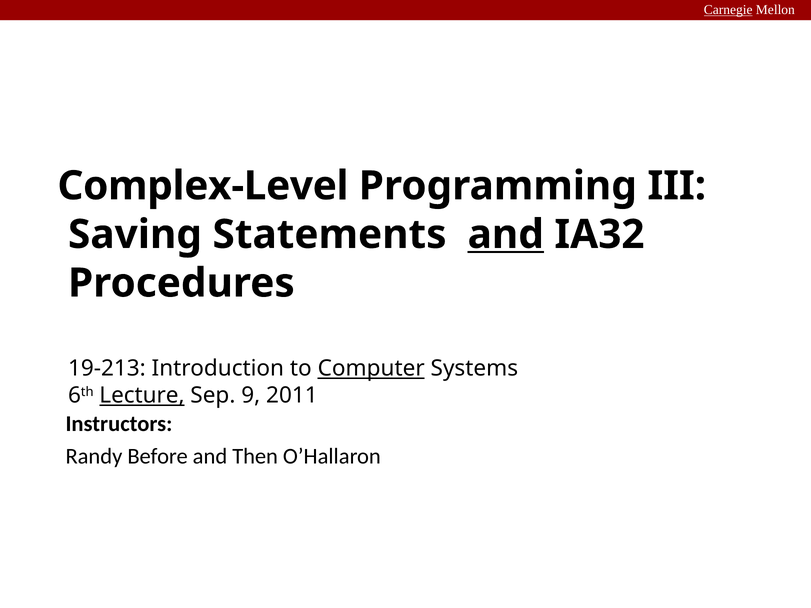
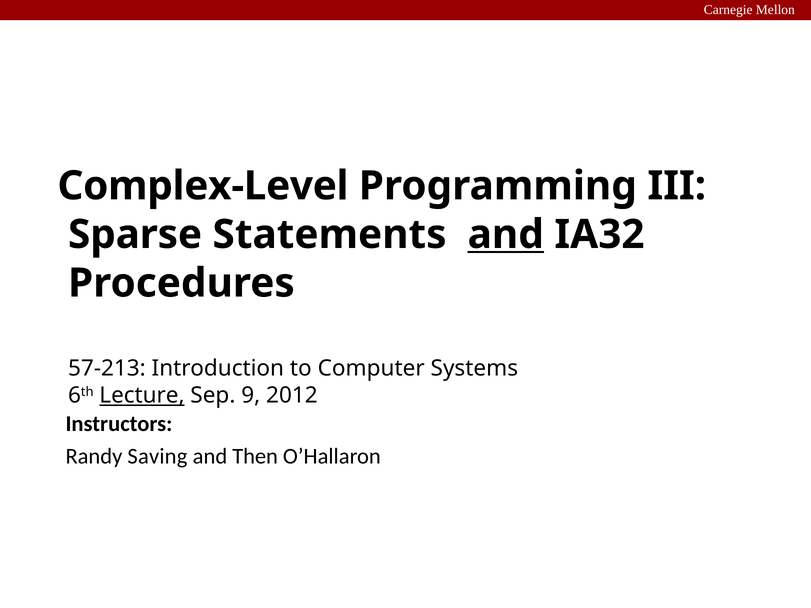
Carnegie underline: present -> none (728, 10)
Saving: Saving -> Sparse (135, 235)
19-213: 19-213 -> 57-213 (107, 369)
Computer underline: present -> none (371, 369)
2011: 2011 -> 2012 (292, 396)
Before: Before -> Saving (157, 456)
